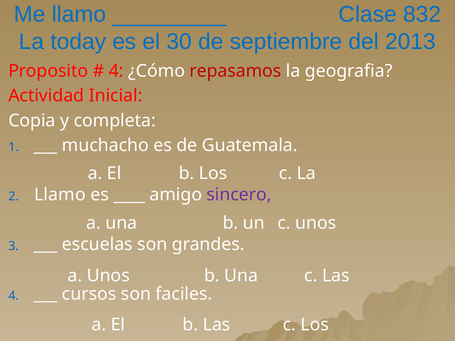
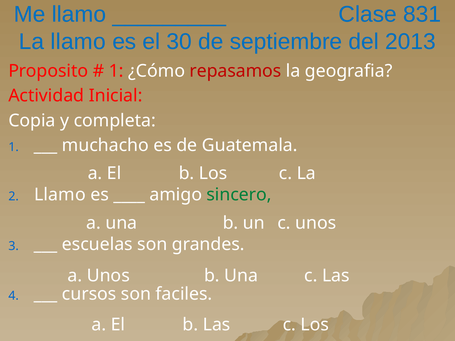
832: 832 -> 831 (422, 14)
La today: today -> llamo (78, 42)
4: 4 -> 1 (116, 71)
sincero colour: purple -> green (239, 195)
